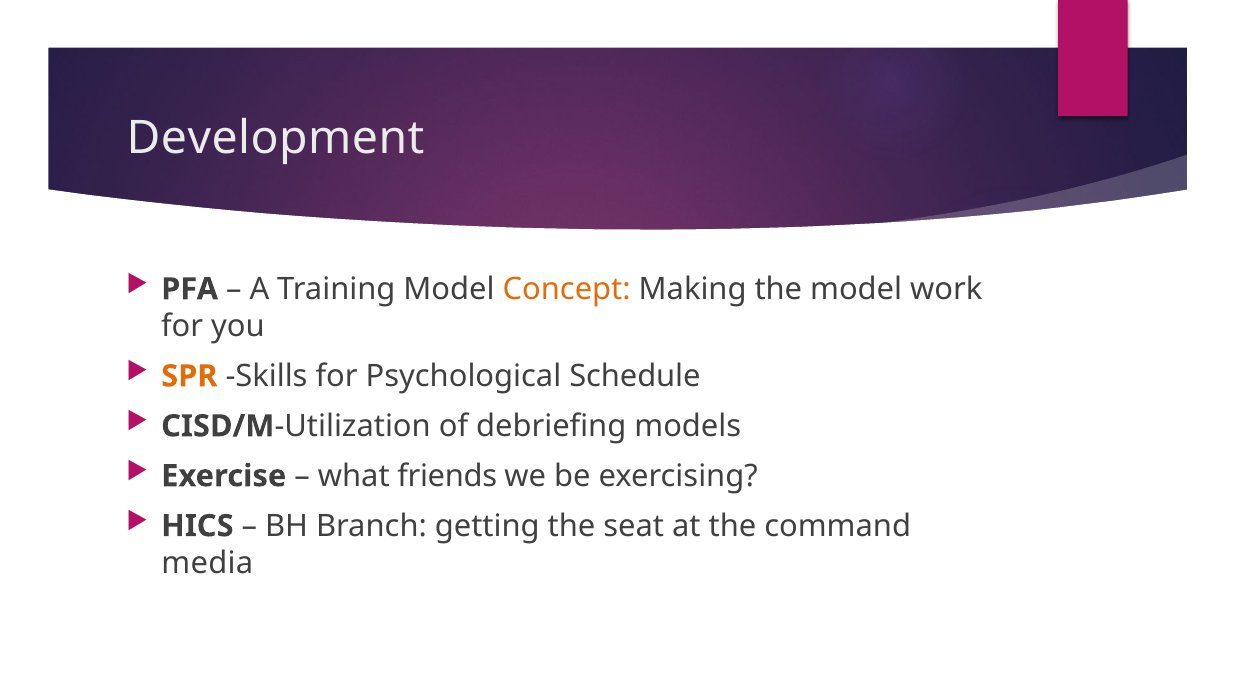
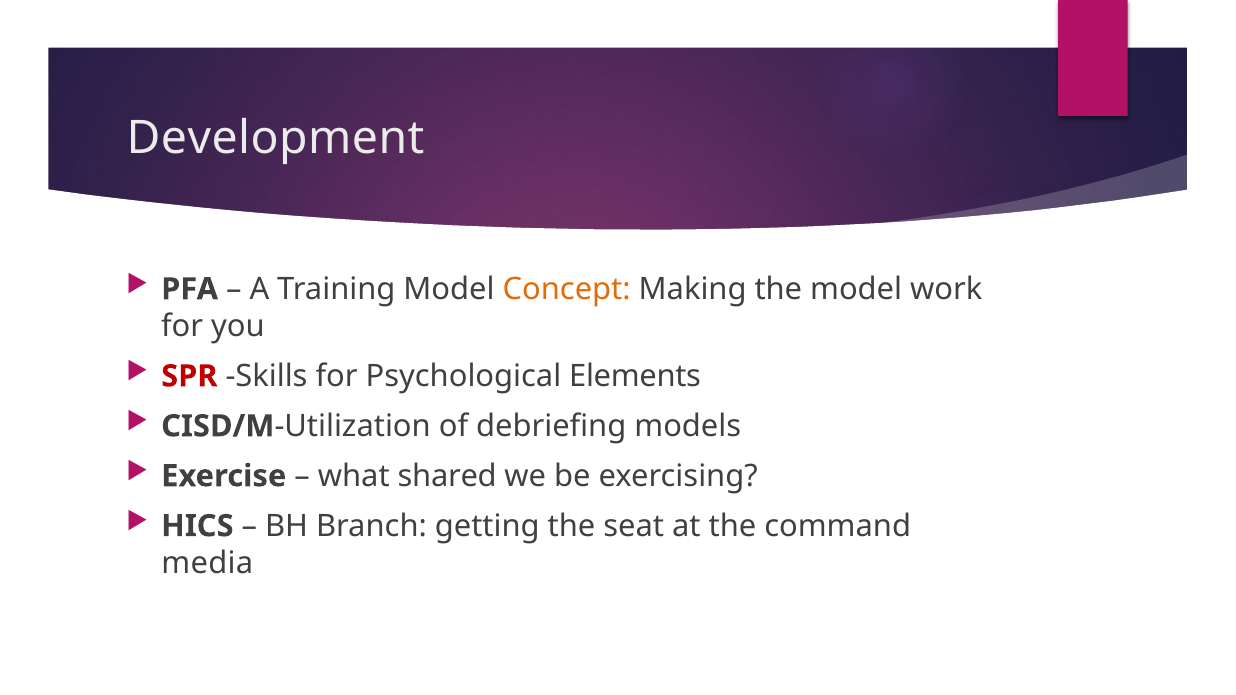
SPR colour: orange -> red (189, 376)
Schedule: Schedule -> Elements (635, 376)
friends: friends -> shared (447, 476)
